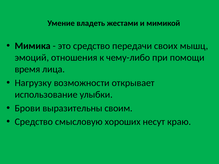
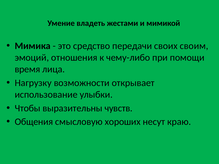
мышц: мышц -> своим (194, 46)
Брови: Брови -> Чтобы (28, 108)
своим: своим -> чувств (119, 108)
Средство: Средство -> Общения (34, 122)
